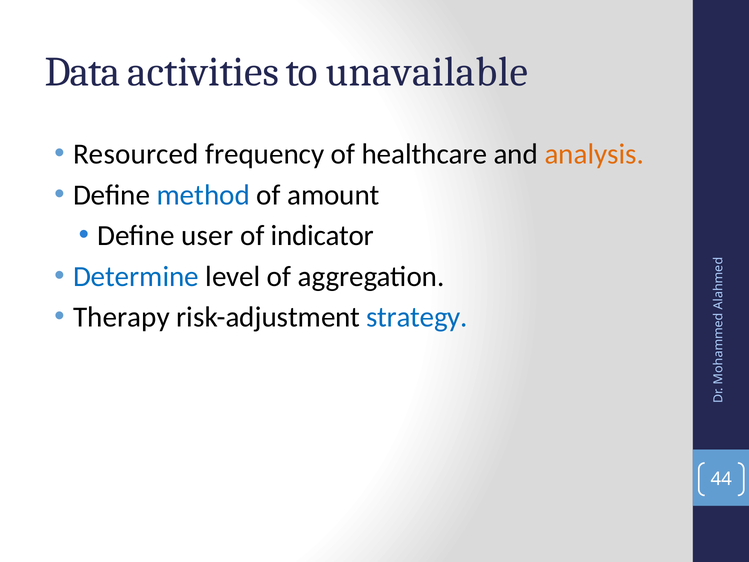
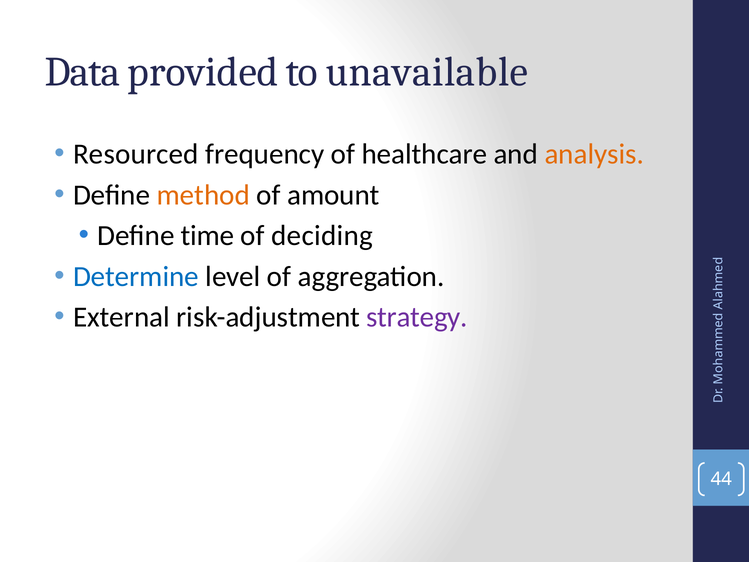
activities: activities -> provided (203, 72)
method colour: blue -> orange (203, 195)
user: user -> time (208, 236)
indicator: indicator -> deciding (322, 236)
Therapy: Therapy -> External (121, 317)
strategy colour: blue -> purple (417, 317)
